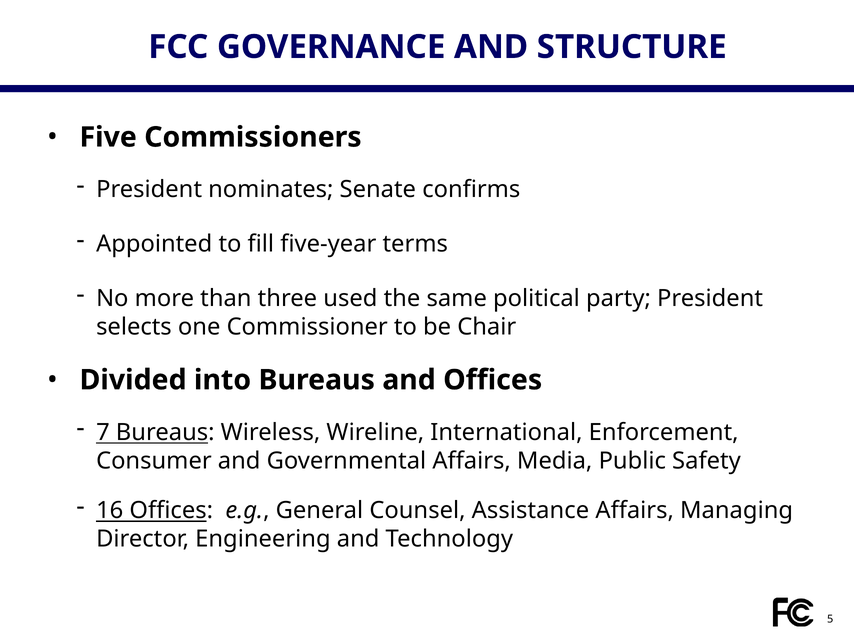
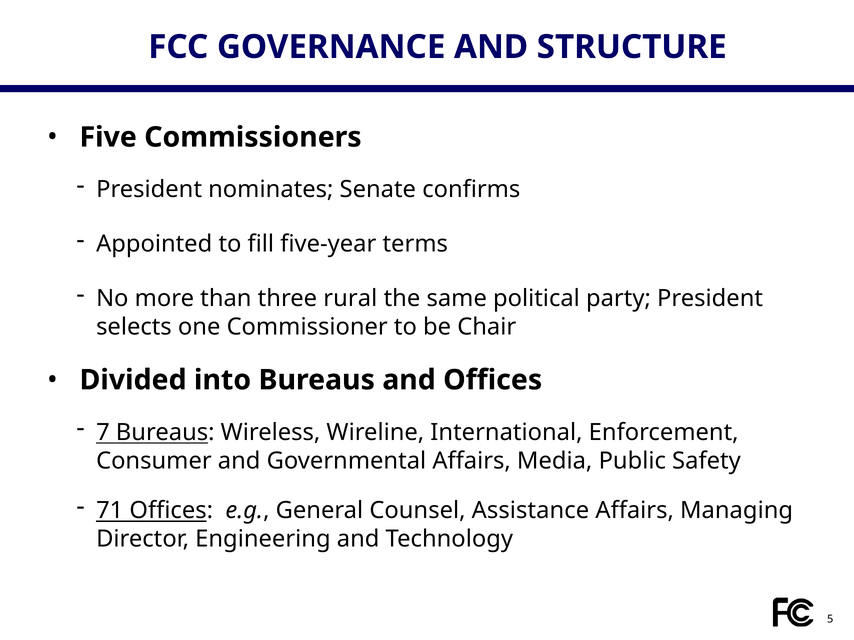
used: used -> rural (350, 299)
16: 16 -> 71 (110, 511)
